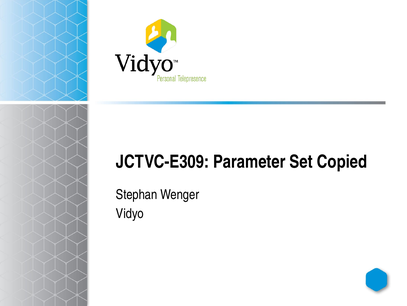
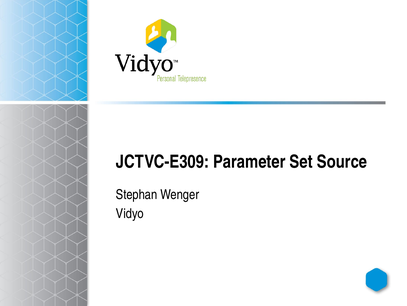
Copied: Copied -> Source (342, 161)
